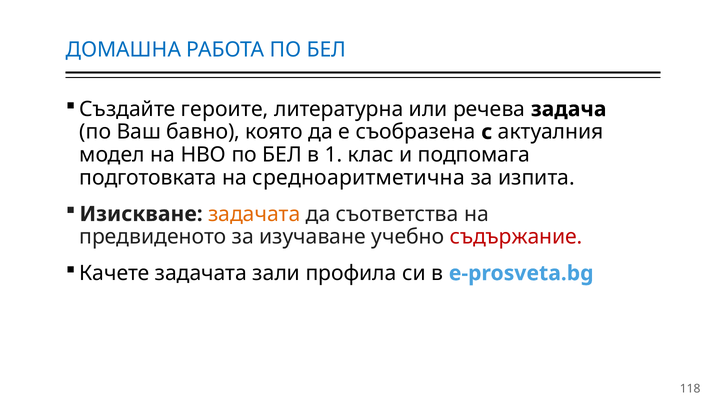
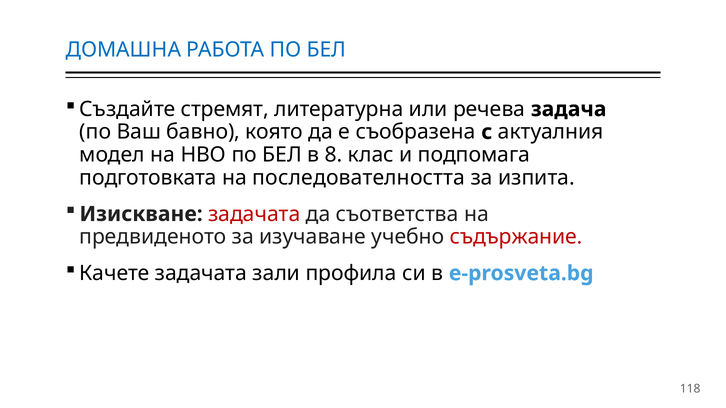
героите: героите -> стремят (225, 109)
1: 1 -> 8 (334, 155)
средноаритметична: средноаритметична -> последователността (359, 178)
задачата colour: orange -> red (254, 214)
